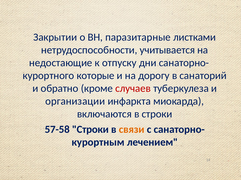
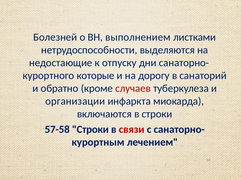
Закрытии: Закрытии -> Болезней (55, 37)
паразитарные: паразитарные -> выполнением (138, 37)
учитывается: учитывается -> выделяются (167, 50)
связи colour: orange -> red (132, 130)
